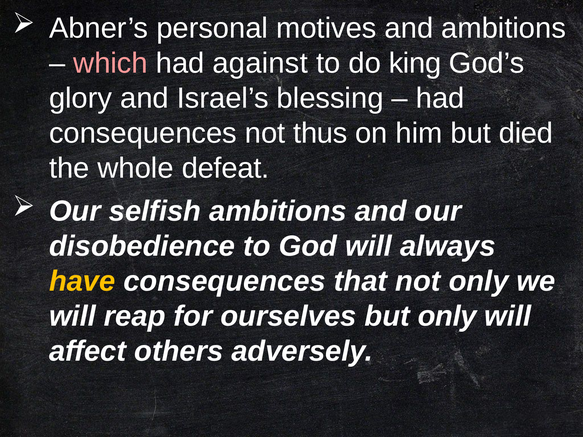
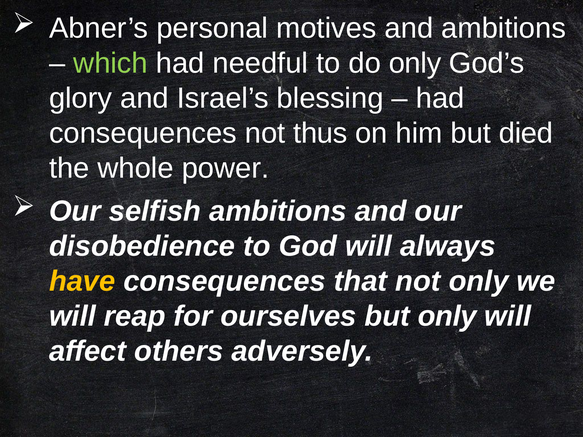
which colour: pink -> light green (111, 63)
against: against -> needful (260, 63)
do king: king -> only (415, 63)
defeat: defeat -> power (225, 168)
